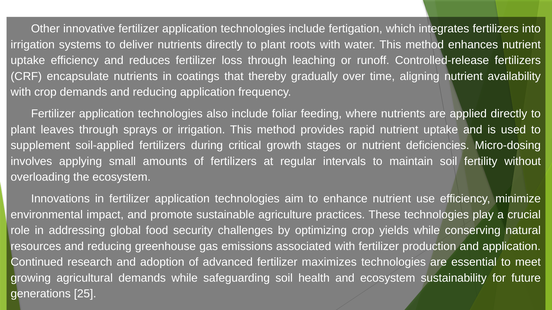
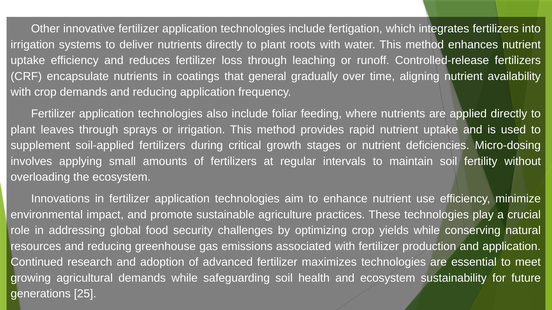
thereby: thereby -> general (267, 76)
